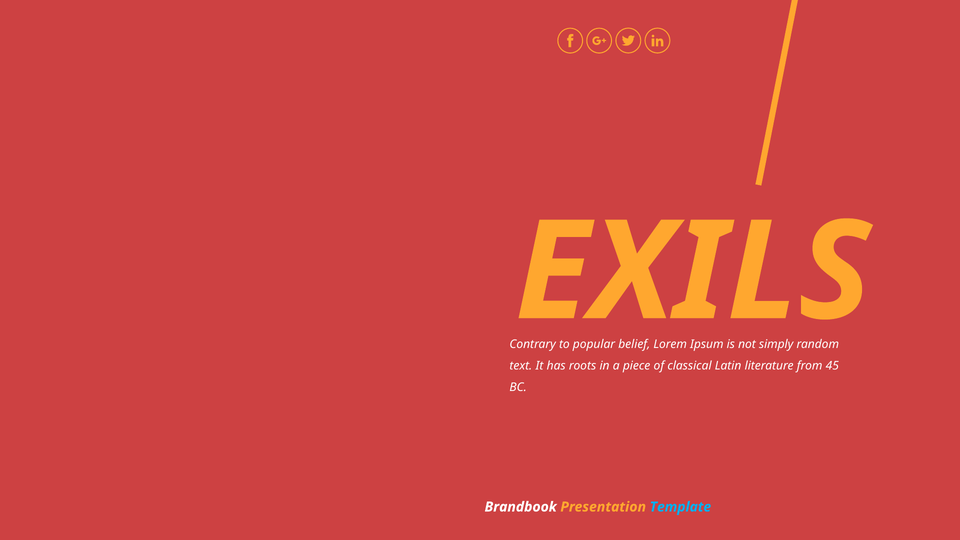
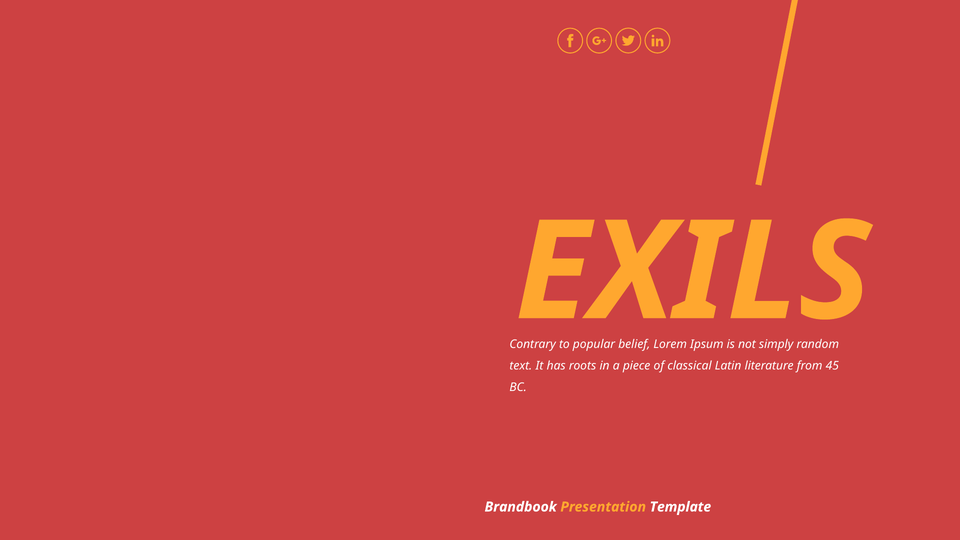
Template colour: light blue -> white (680, 507)
